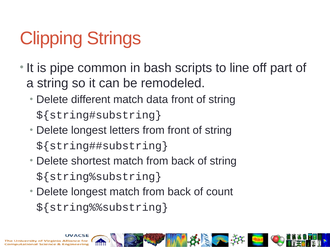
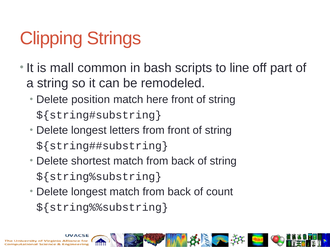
pipe: pipe -> mall (62, 68)
different: different -> position (91, 100)
data: data -> here (157, 100)
